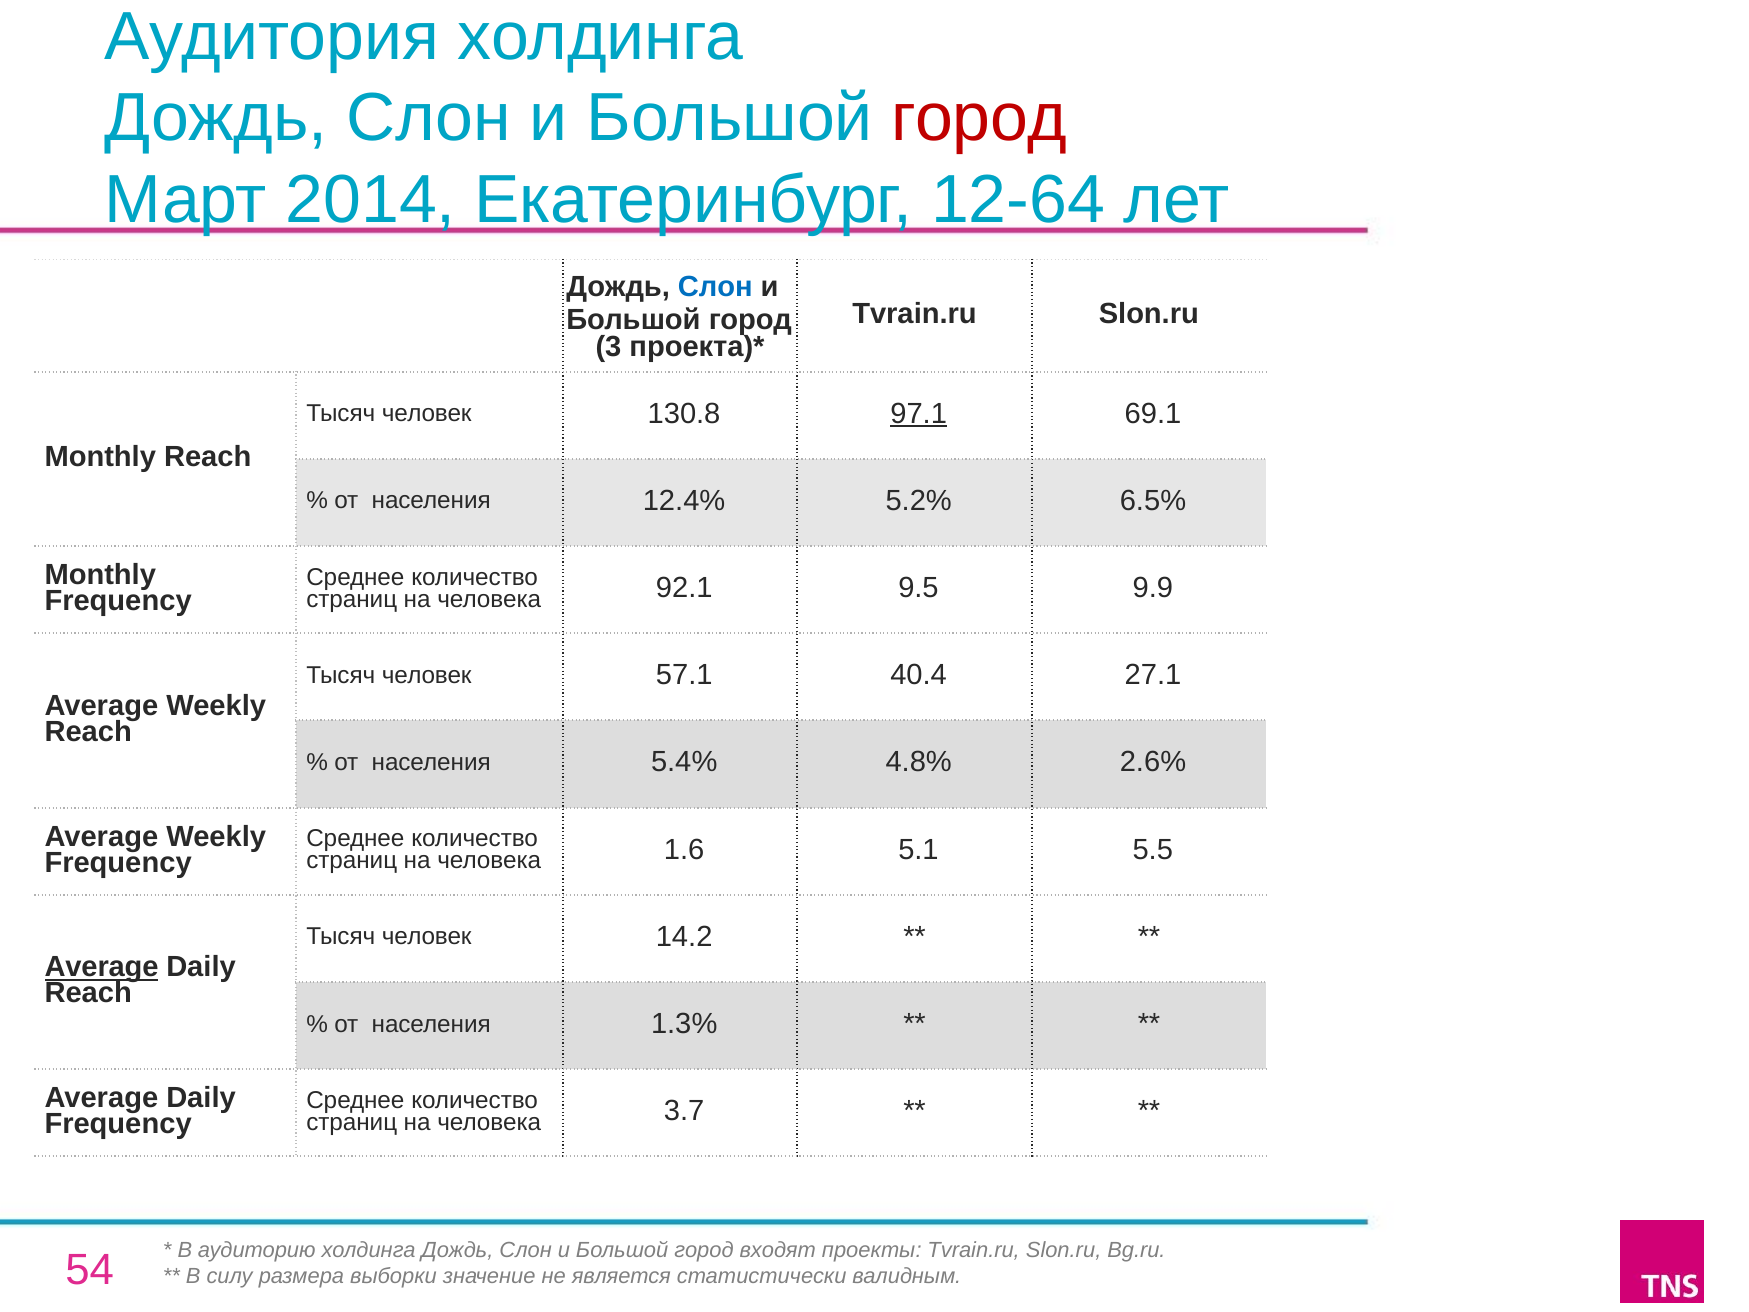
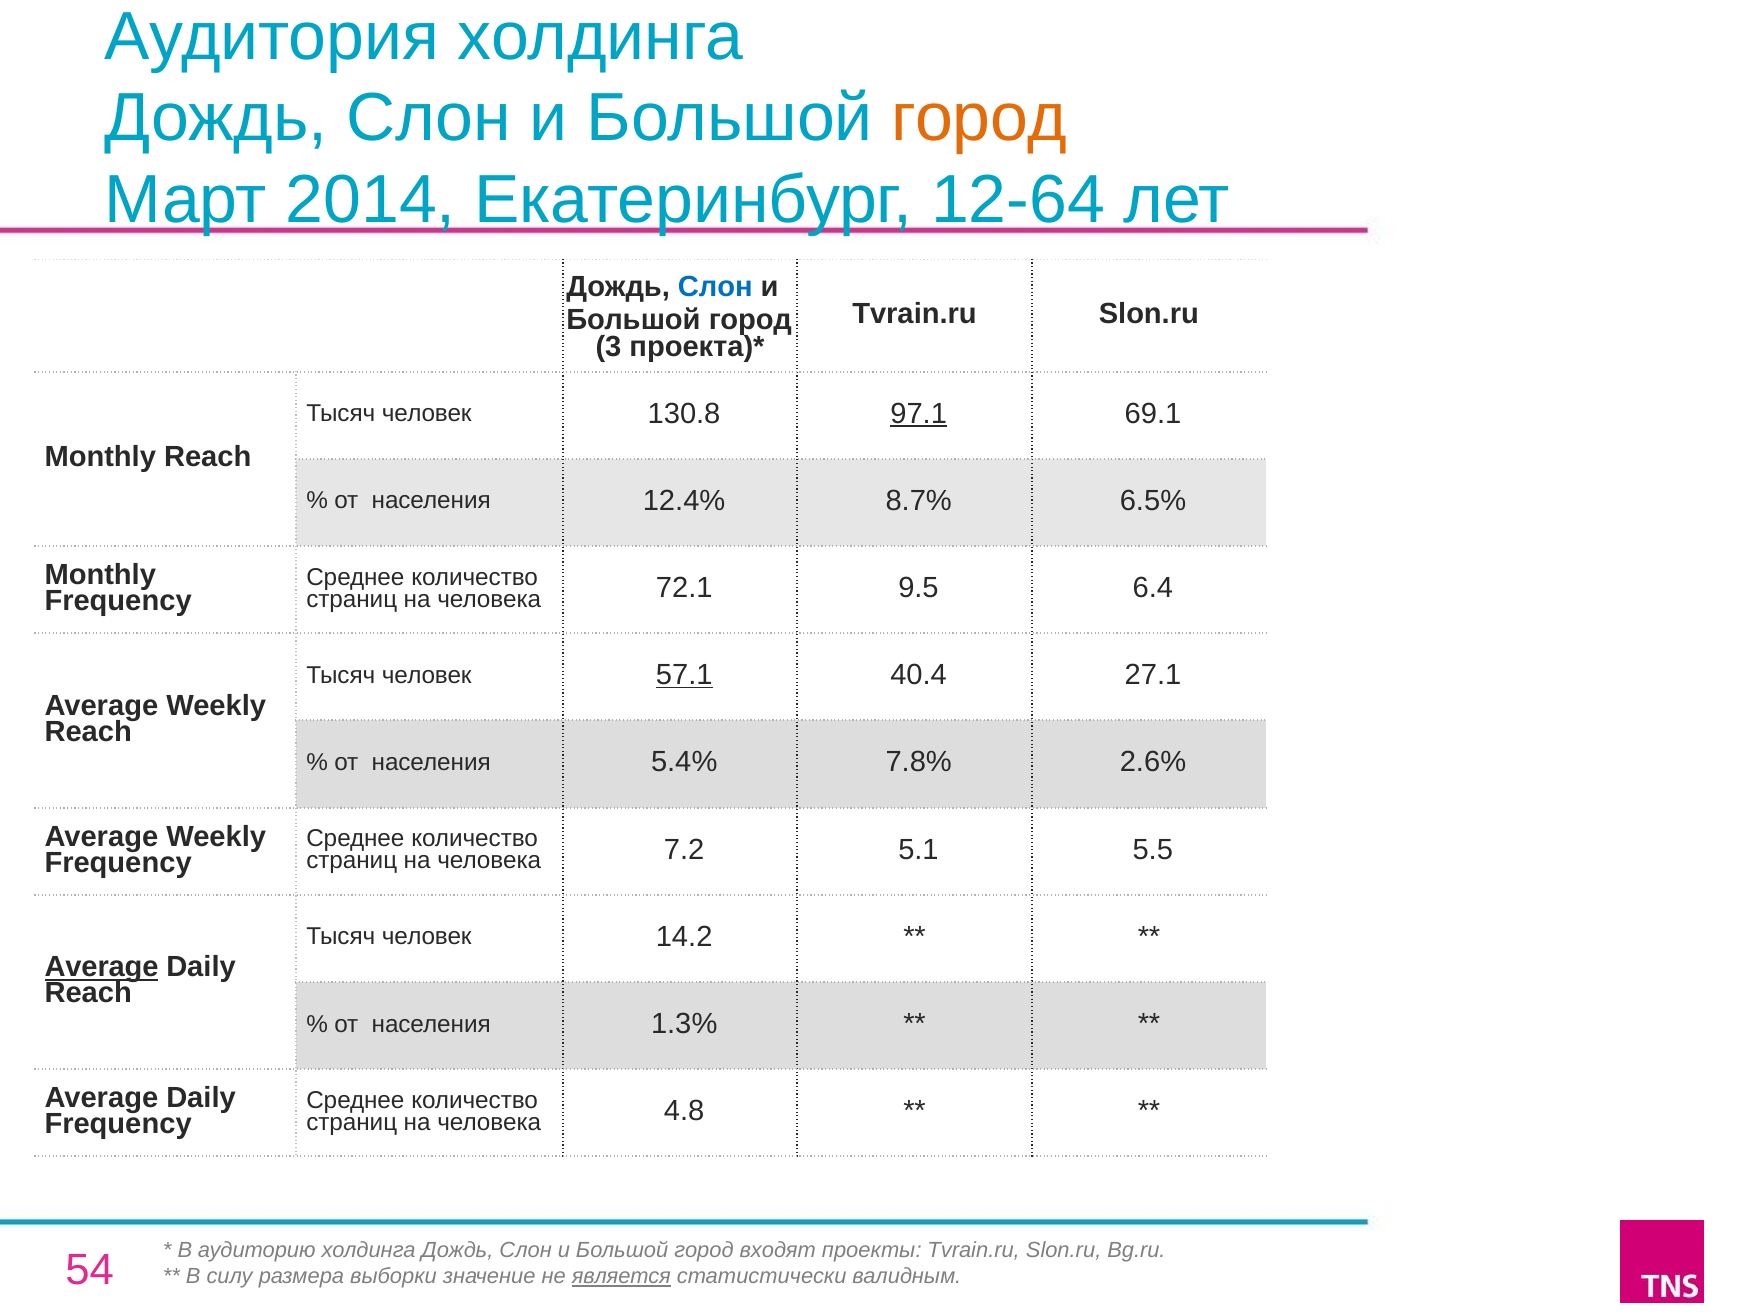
город colour: red -> orange (979, 118)
5.2%: 5.2% -> 8.7% (919, 501)
92.1: 92.1 -> 72.1 (684, 588)
9.9: 9.9 -> 6.4 (1153, 588)
57.1 underline: none -> present (684, 675)
4.8%: 4.8% -> 7.8% (919, 762)
1.6: 1.6 -> 7.2 (684, 849)
3.7: 3.7 -> 4.8 (684, 1111)
является underline: none -> present (621, 1276)
